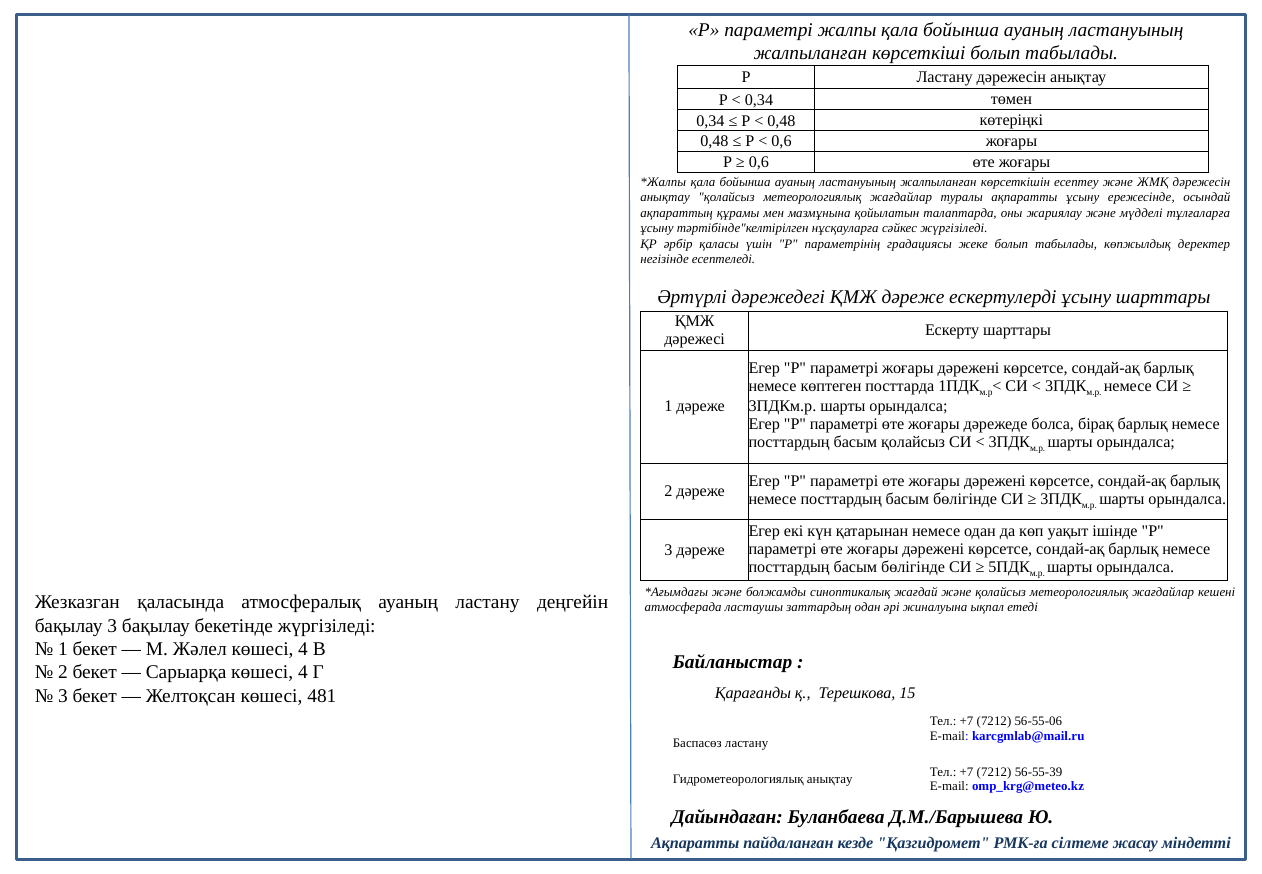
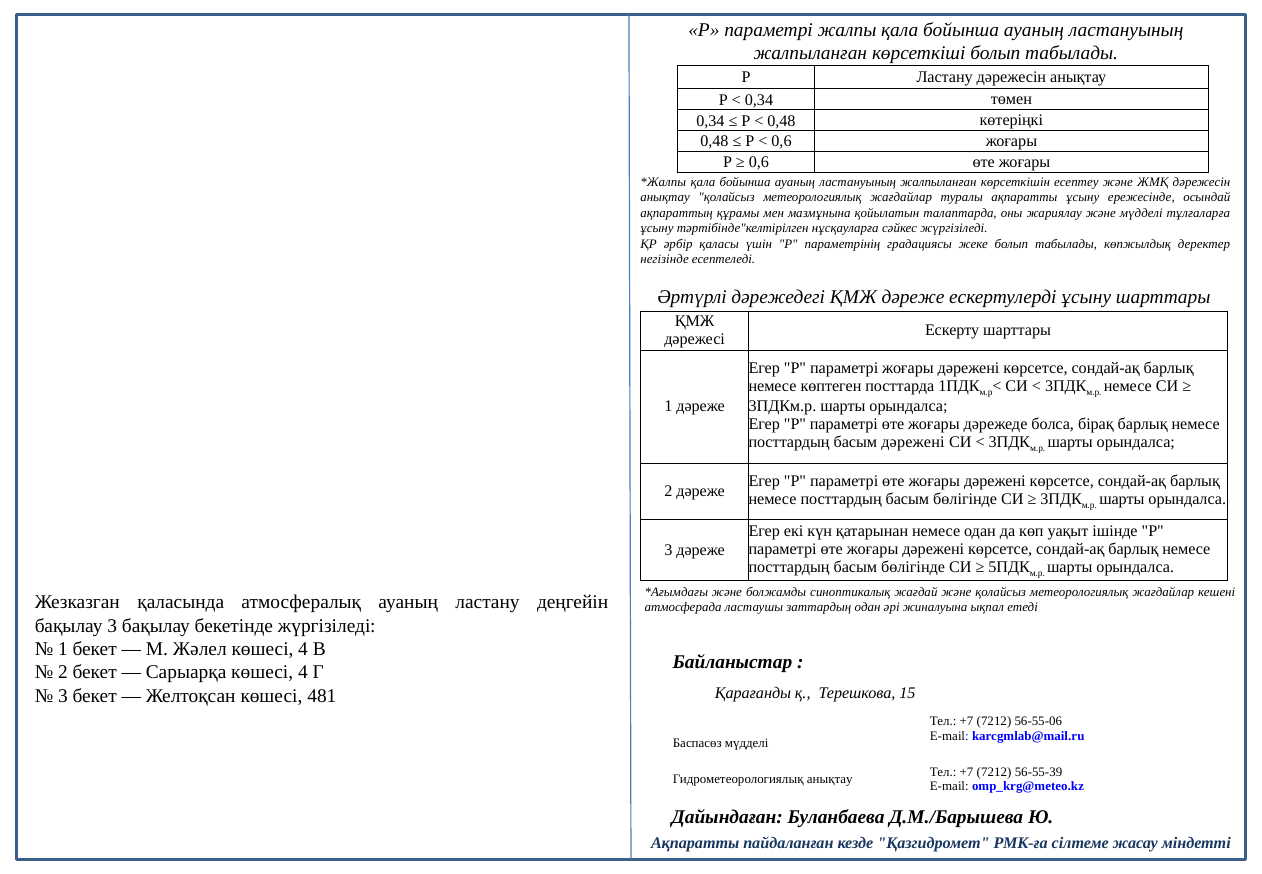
басым қолайсыз: қолайсыз -> дәрежені (913, 442)
Баспасөз ластану: ластану -> мүдделі (747, 743)
